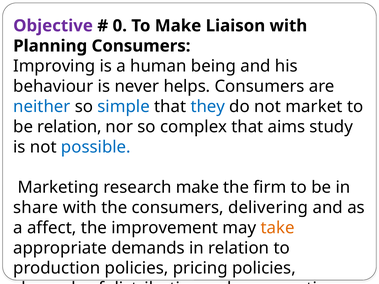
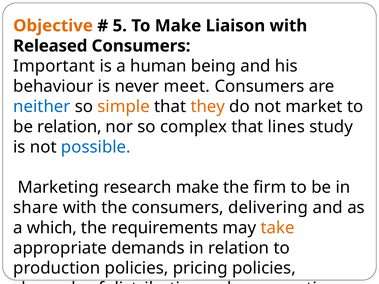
Objective colour: purple -> orange (53, 26)
0: 0 -> 5 (120, 26)
Planning: Planning -> Released (50, 46)
Improving: Improving -> Important (54, 66)
helps: helps -> meet (187, 86)
simple colour: blue -> orange (124, 107)
they colour: blue -> orange (208, 107)
aims: aims -> lines (286, 127)
affect: affect -> which (52, 228)
improvement: improvement -> requirements (165, 228)
